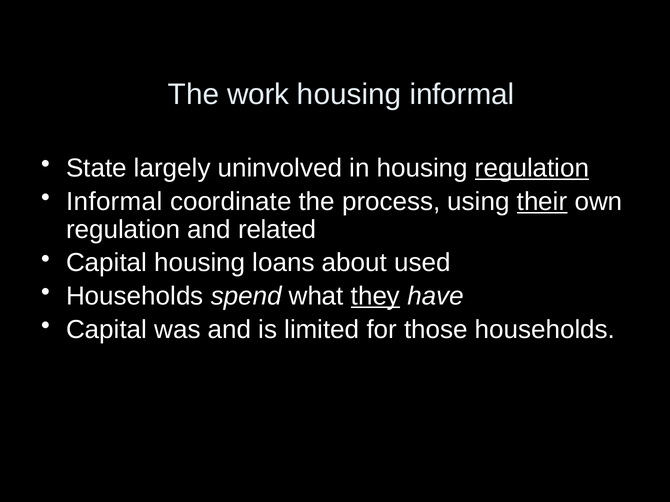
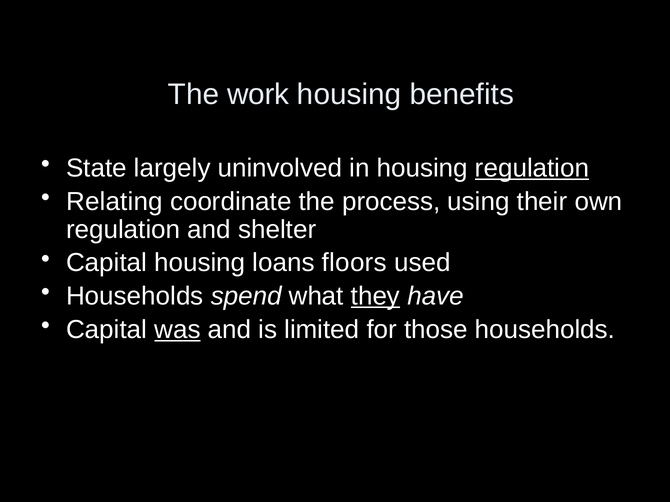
housing informal: informal -> benefits (462, 95)
Informal: Informal -> Relating (114, 202)
their underline: present -> none (542, 202)
related: related -> shelter (277, 230)
about: about -> floors (354, 263)
was underline: none -> present (177, 330)
